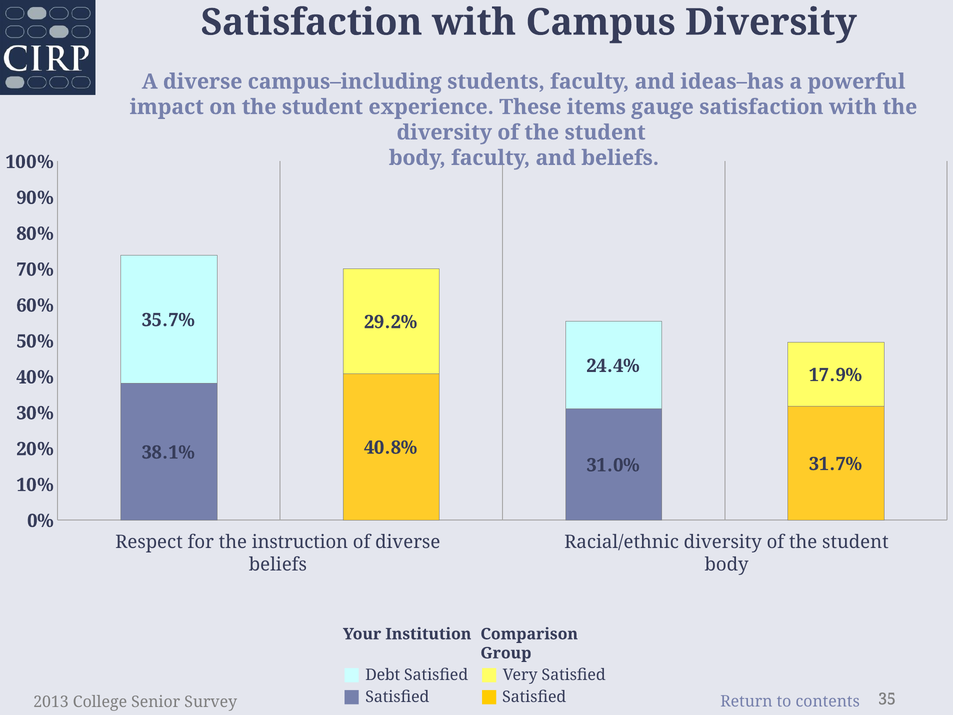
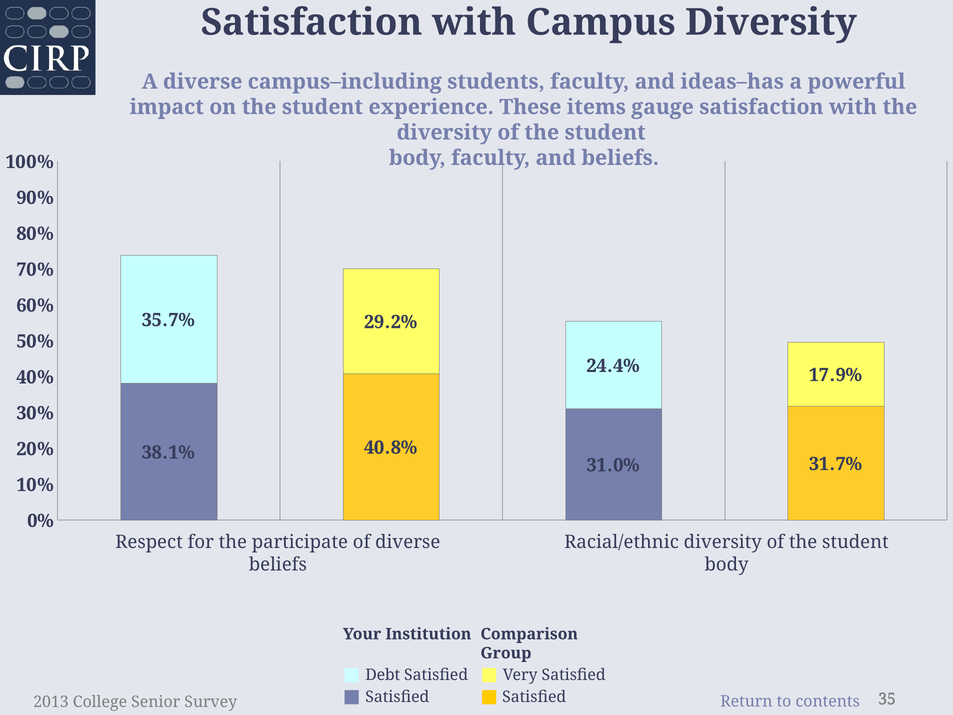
instruction: instruction -> participate (300, 542)
